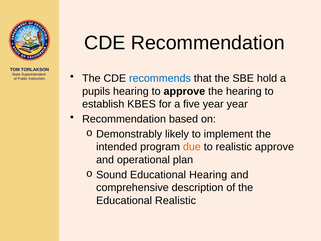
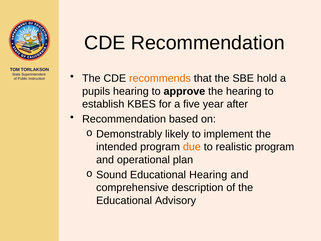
recommends colour: blue -> orange (160, 78)
year year: year -> after (237, 104)
realistic approve: approve -> program (275, 147)
Educational Realistic: Realistic -> Advisory (176, 200)
